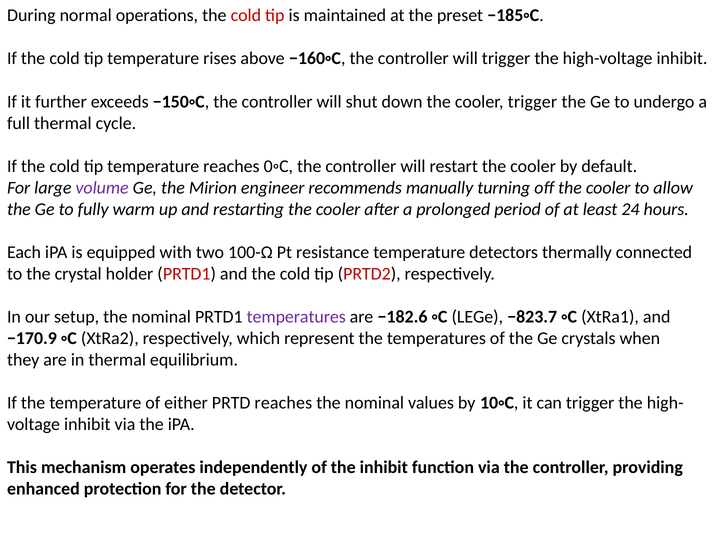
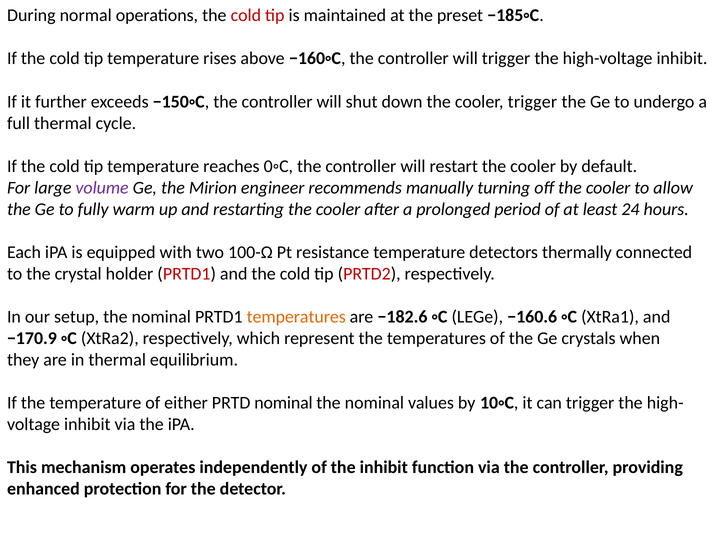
temperatures colour: purple -> orange (296, 317)
−823.7: −823.7 -> −160.6 (532, 317)
PRTD reaches: reaches -> nominal (284, 403)
